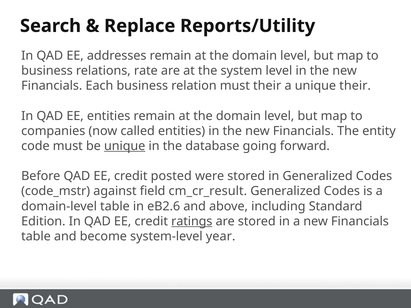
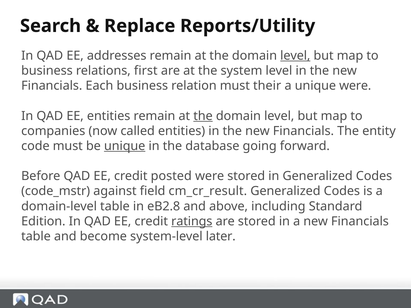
level underline: none -> present (295, 56)
rate: rate -> first (146, 71)
unique their: their -> were (355, 86)
the underline: none -> present (203, 116)
eB2.6: eB2.6 -> eB2.8 (164, 206)
year: year -> later (221, 237)
